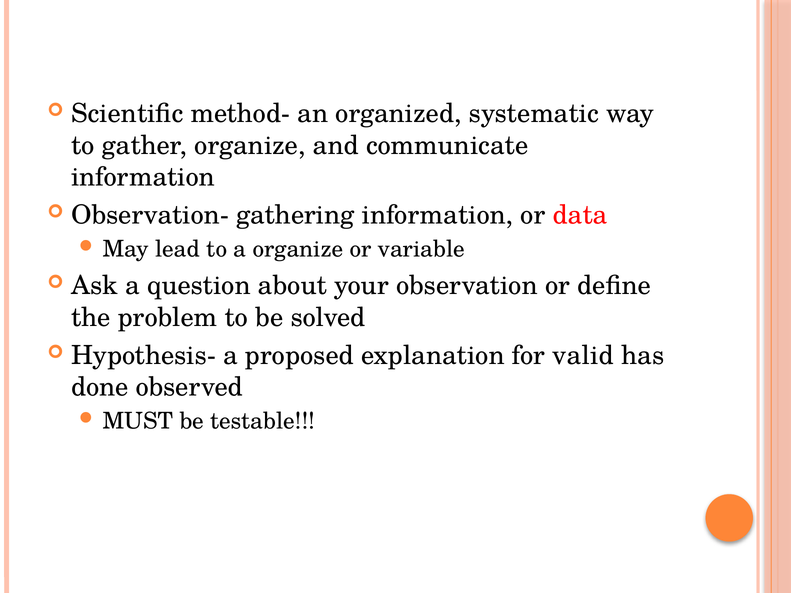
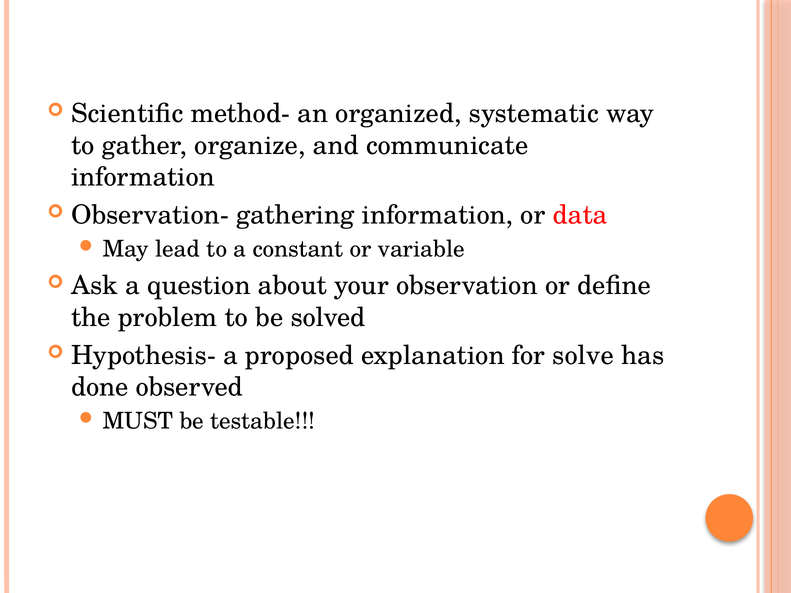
a organize: organize -> constant (298, 249)
valid: valid -> solve (583, 356)
